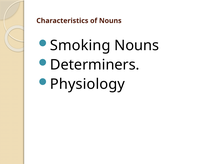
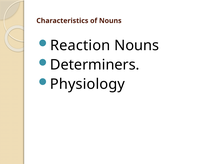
Smoking: Smoking -> Reaction (80, 45)
